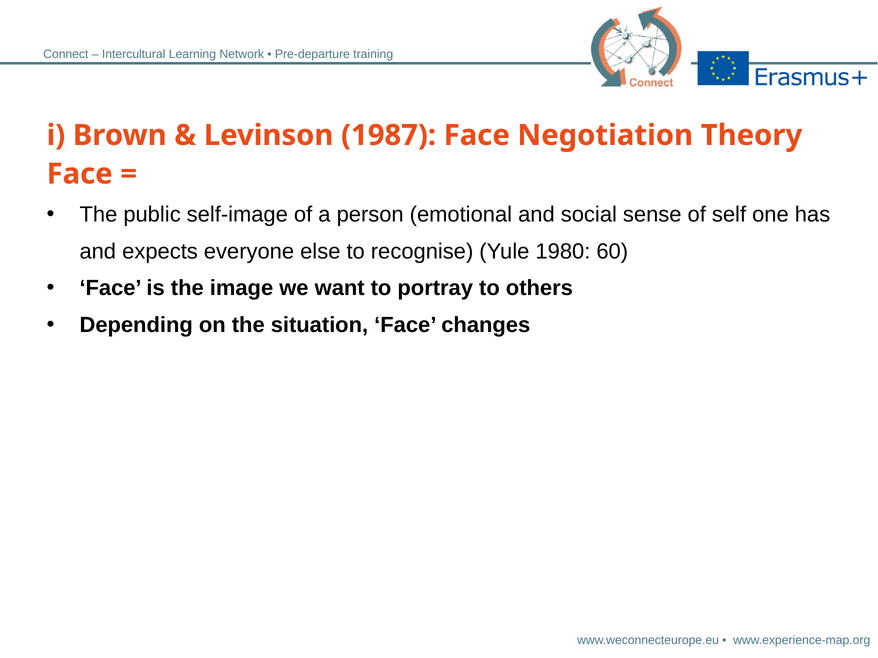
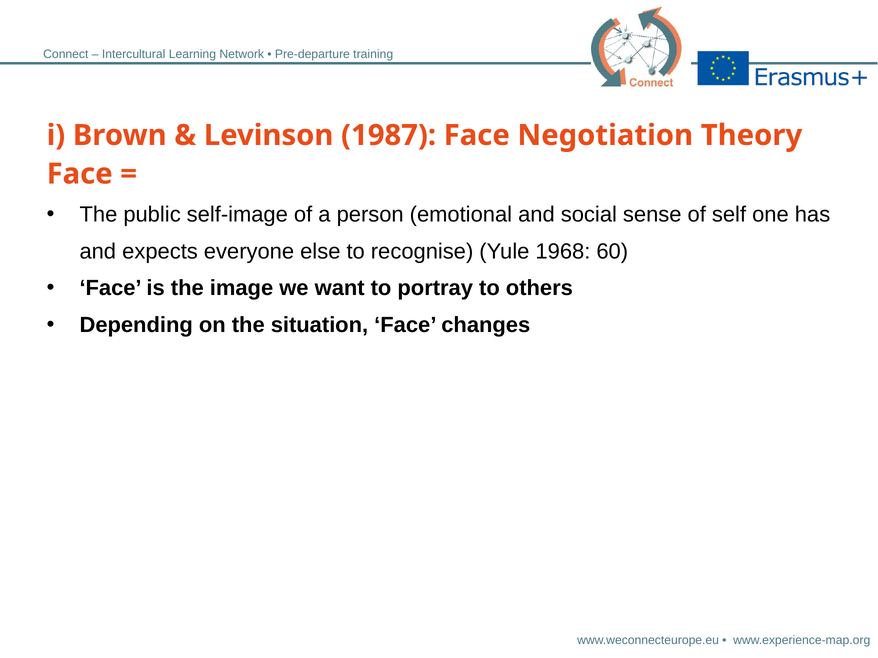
1980: 1980 -> 1968 (563, 252)
